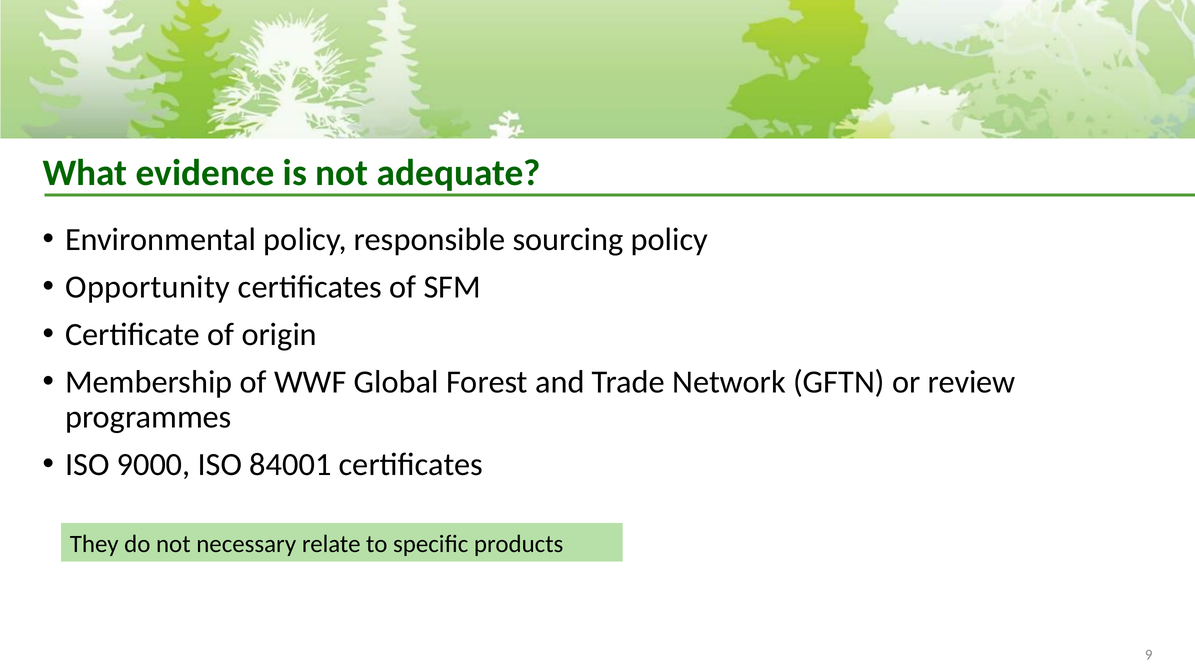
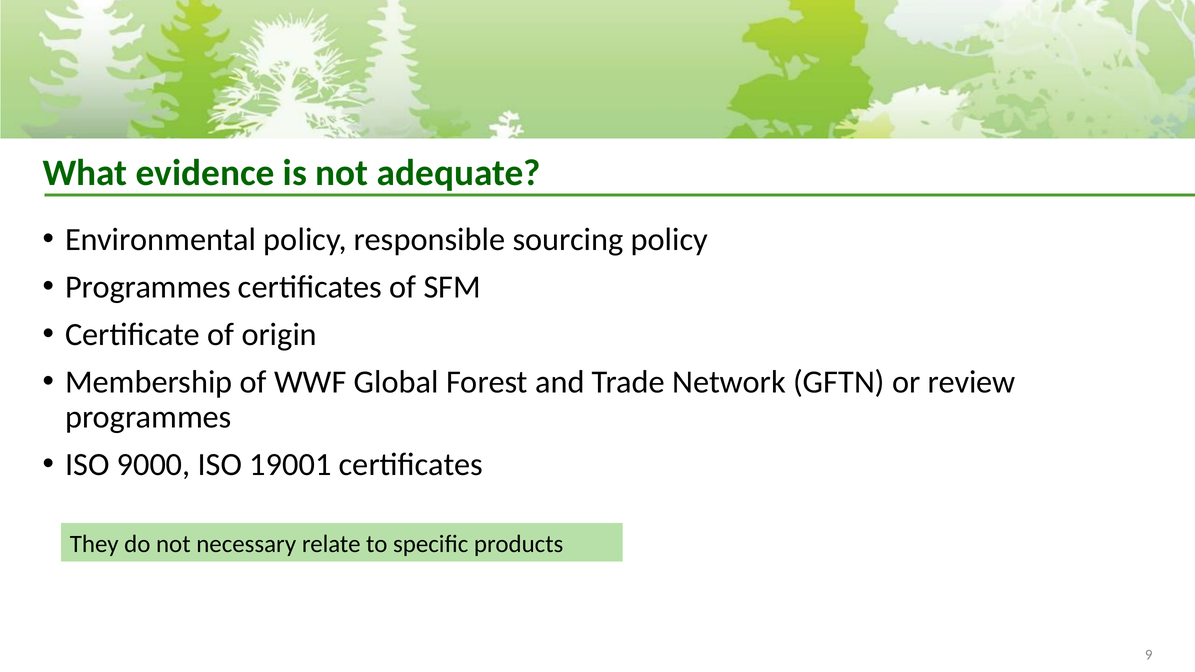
Opportunity: Opportunity -> Programmes (148, 287)
84001: 84001 -> 19001 (290, 464)
